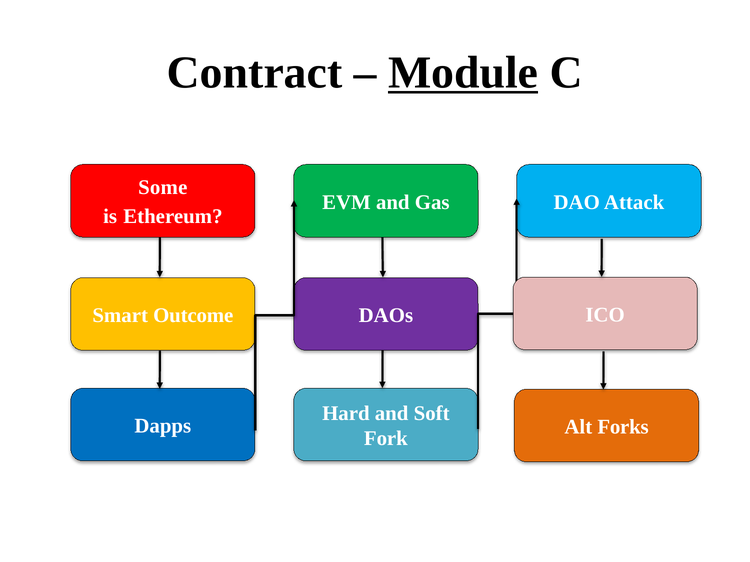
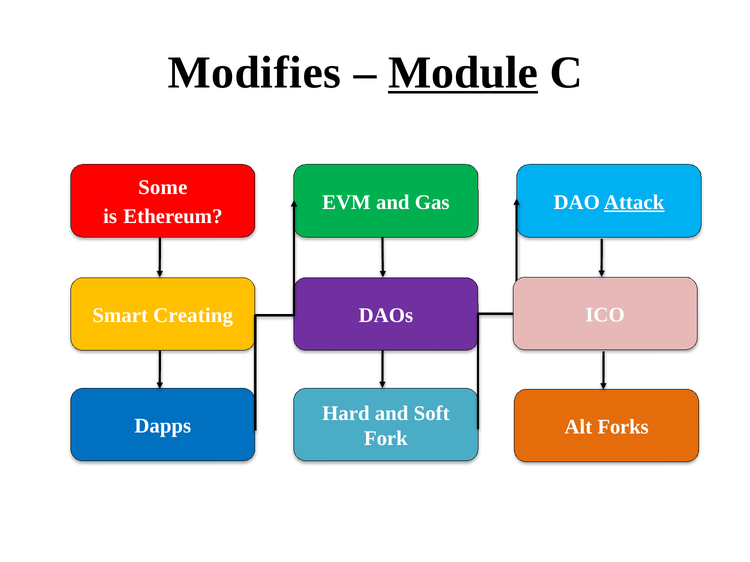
Contract: Contract -> Modifies (254, 73)
Attack underline: none -> present (634, 202)
Outcome: Outcome -> Creating (193, 316)
